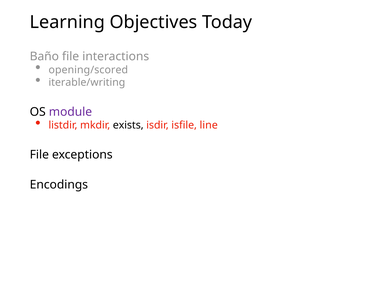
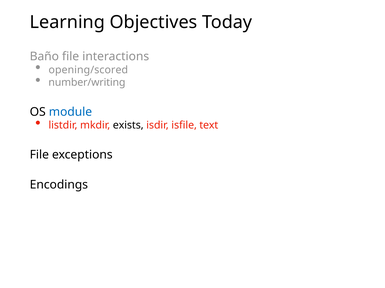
iterable/writing: iterable/writing -> number/writing (87, 83)
module colour: purple -> blue (70, 112)
line: line -> text (209, 126)
